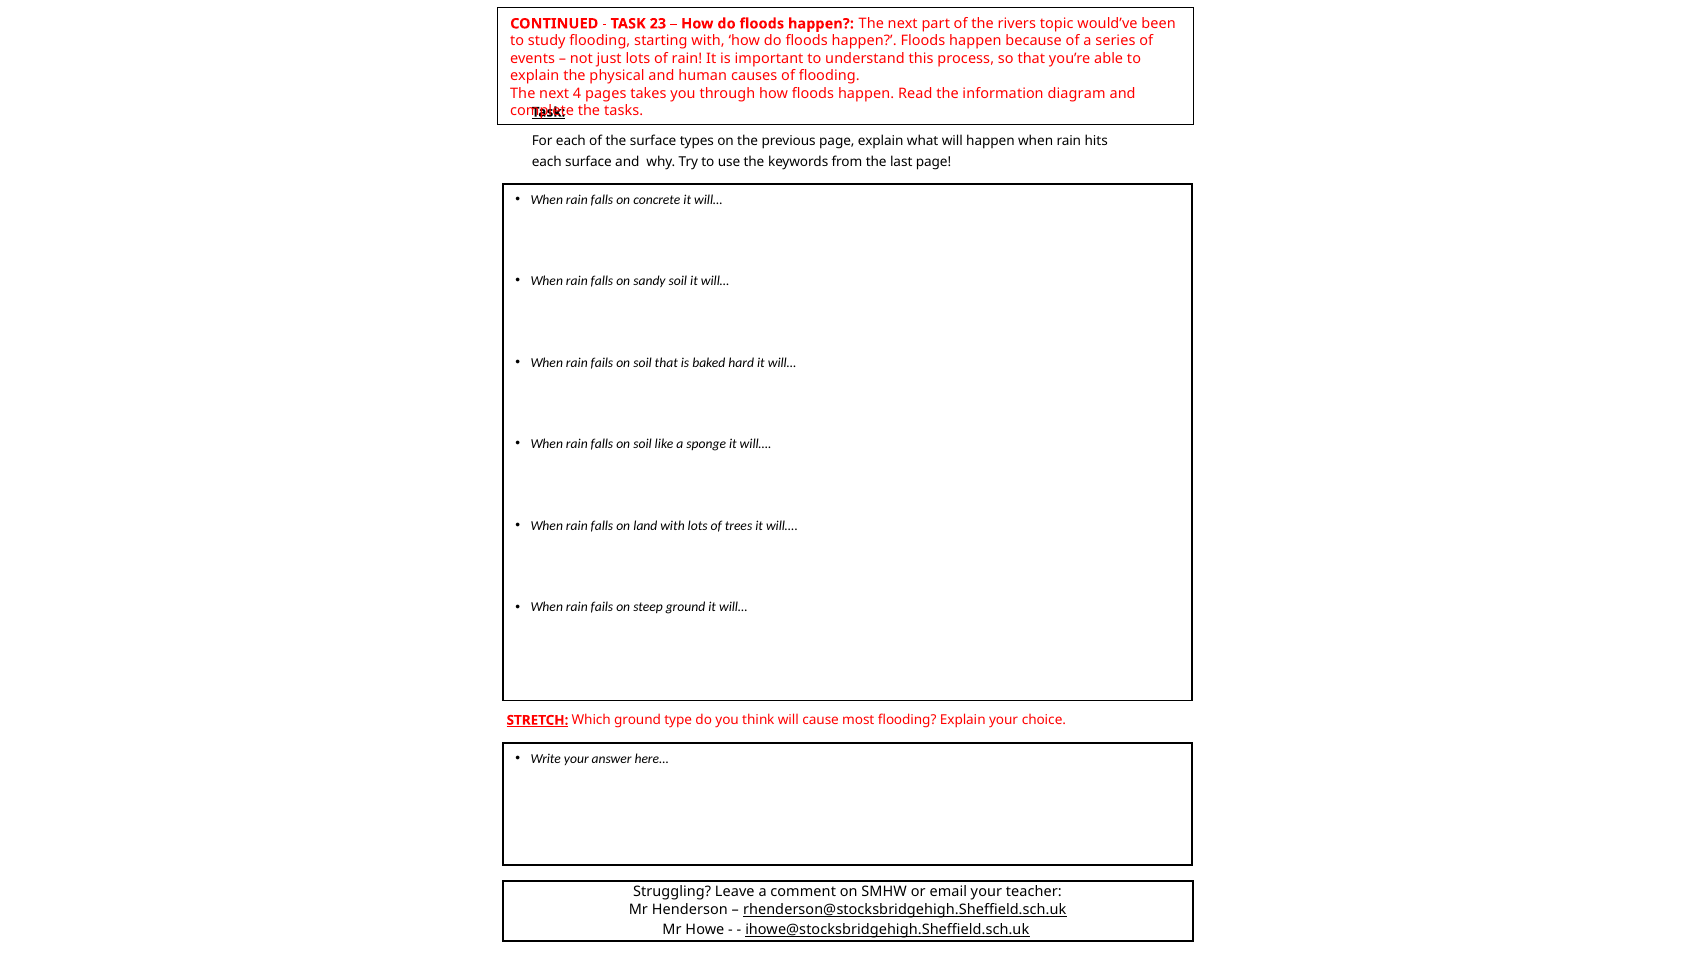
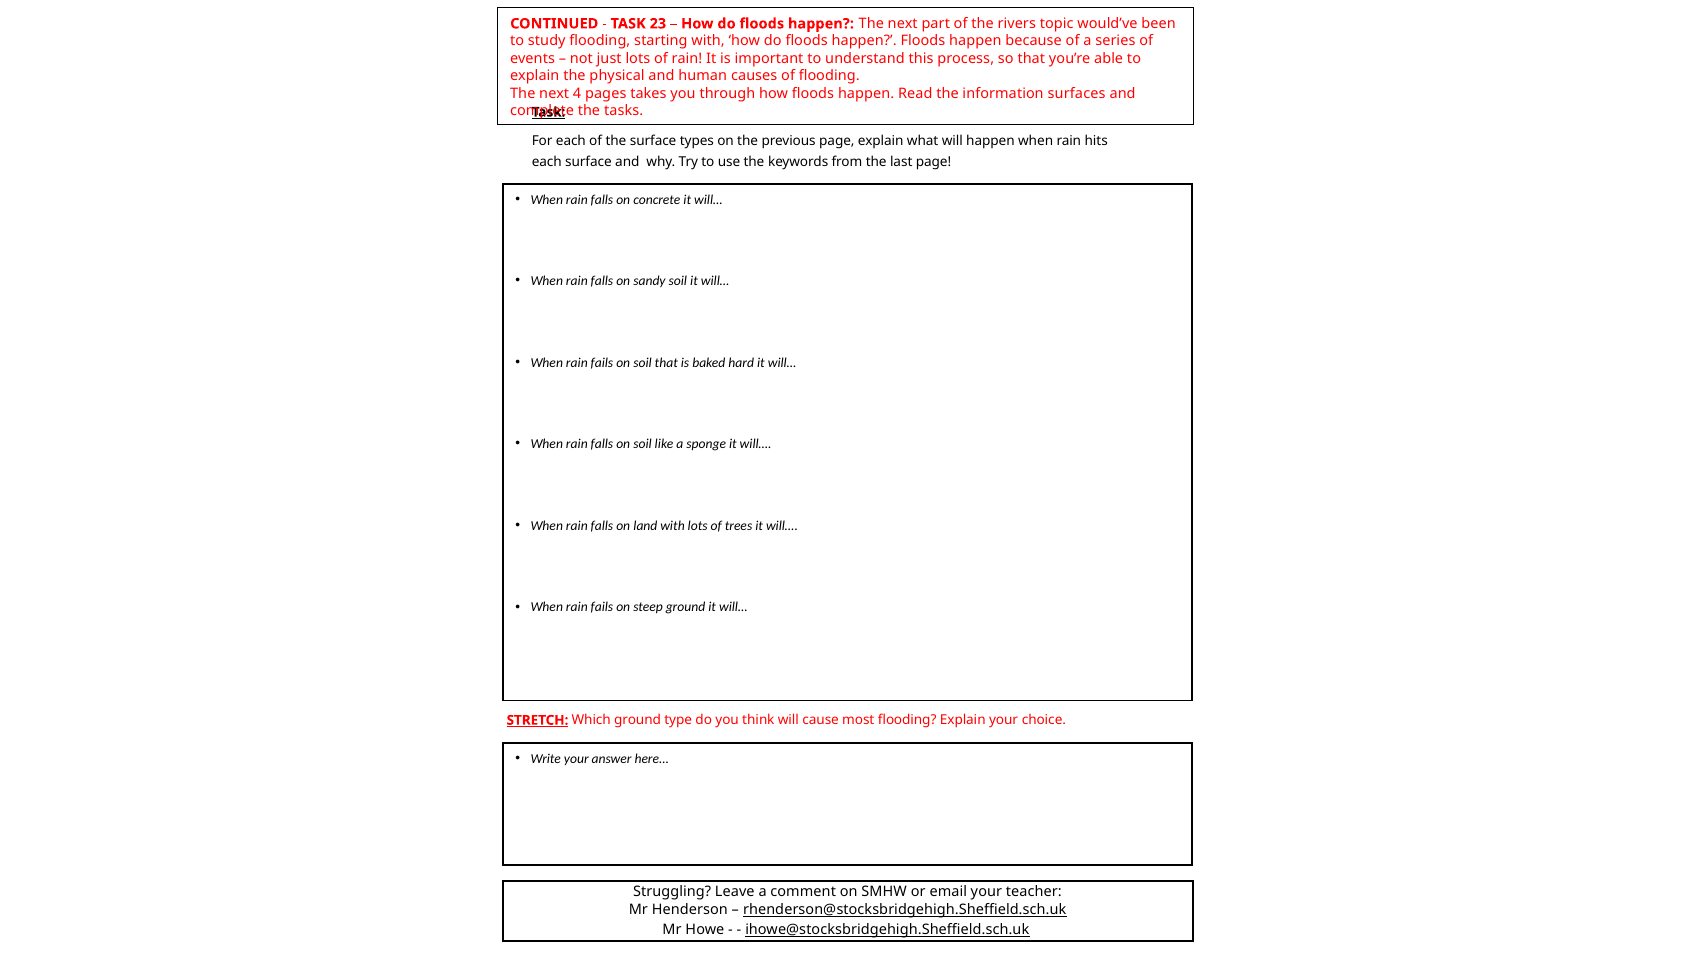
diagram: diagram -> surfaces (1077, 94)
